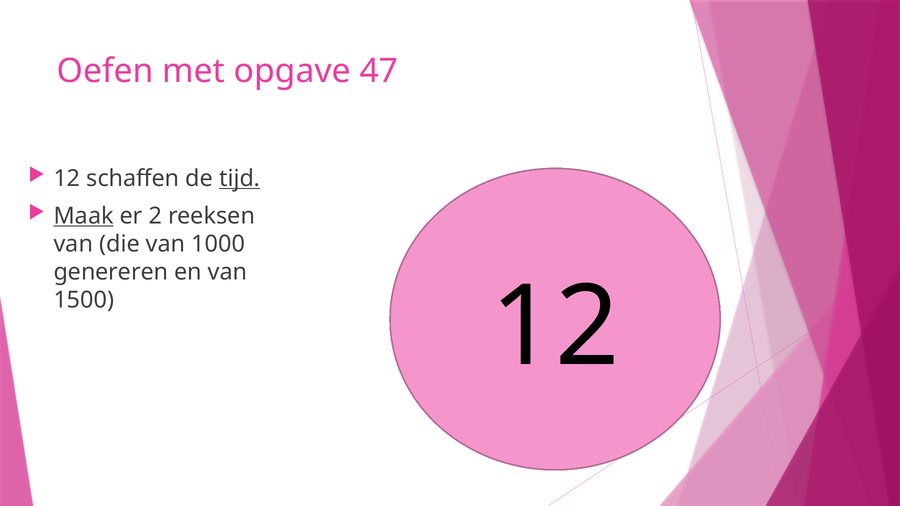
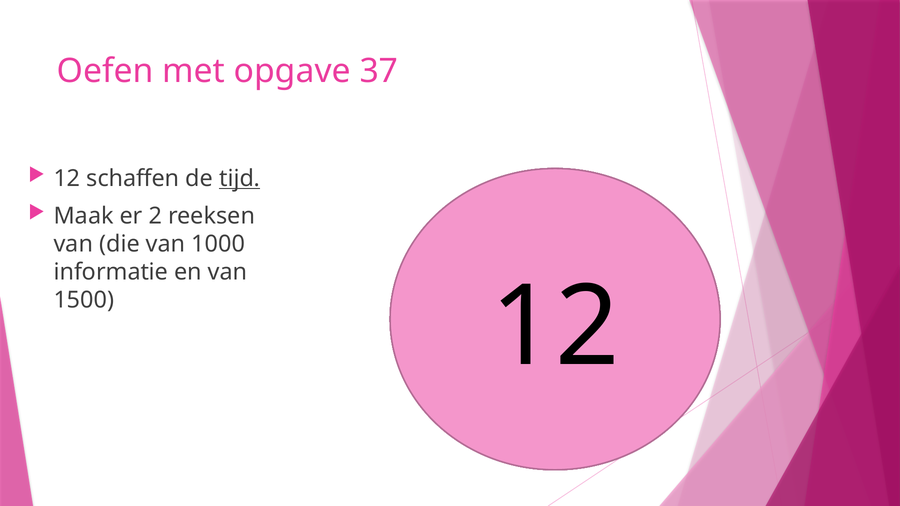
47: 47 -> 37 (379, 71)
Maak underline: present -> none (84, 216)
genereren: genereren -> informatie (111, 272)
